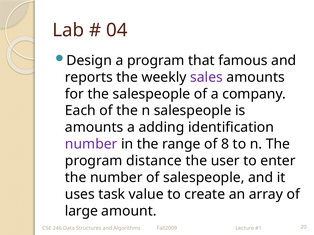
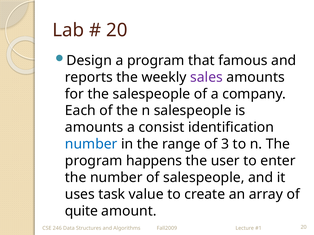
04: 04 -> 20 (117, 30)
adding: adding -> consist (161, 128)
number colour: purple -> blue (91, 144)
8: 8 -> 3 (225, 144)
distance: distance -> happens (154, 161)
large: large -> quite (81, 211)
